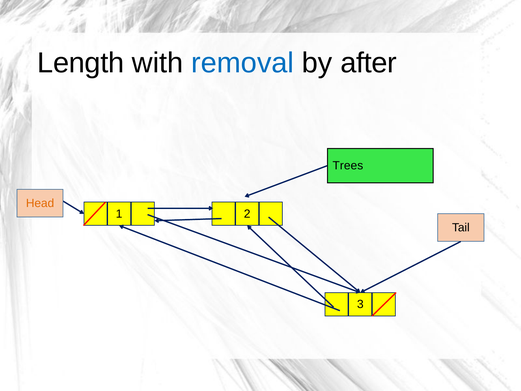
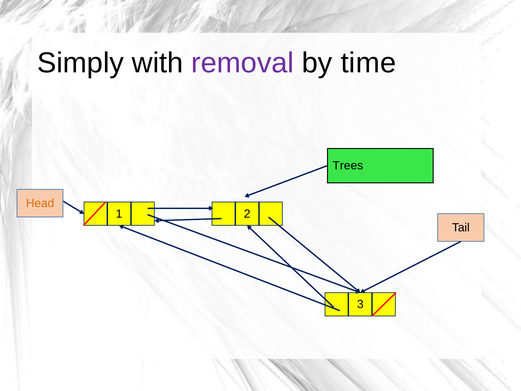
Length: Length -> Simply (81, 63)
removal colour: blue -> purple (243, 63)
after: after -> time (368, 63)
